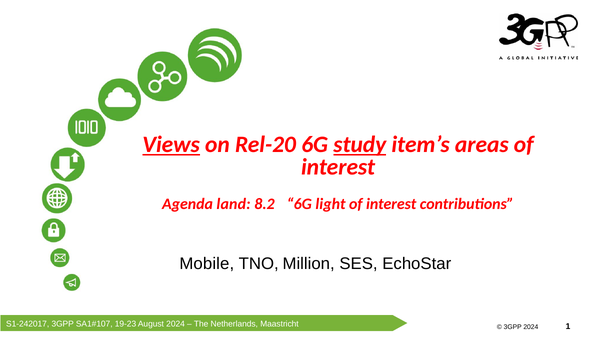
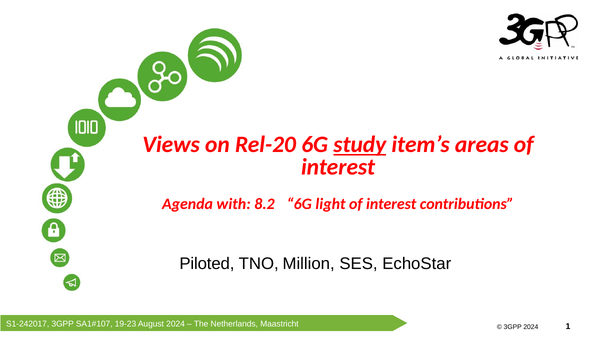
Views underline: present -> none (171, 145)
land: land -> with (234, 204)
Mobile: Mobile -> Piloted (207, 264)
